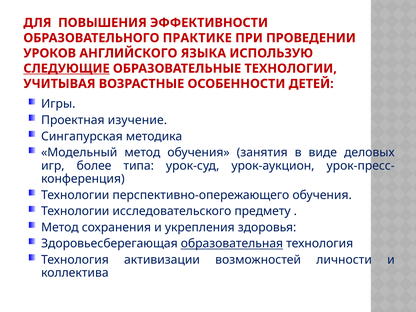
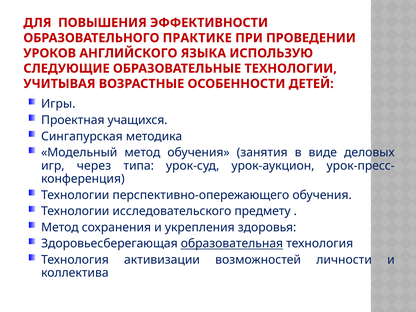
СЛЕДУЮЩИЕ underline: present -> none (67, 68)
изучение: изучение -> учащихся (138, 120)
более: более -> через (94, 166)
